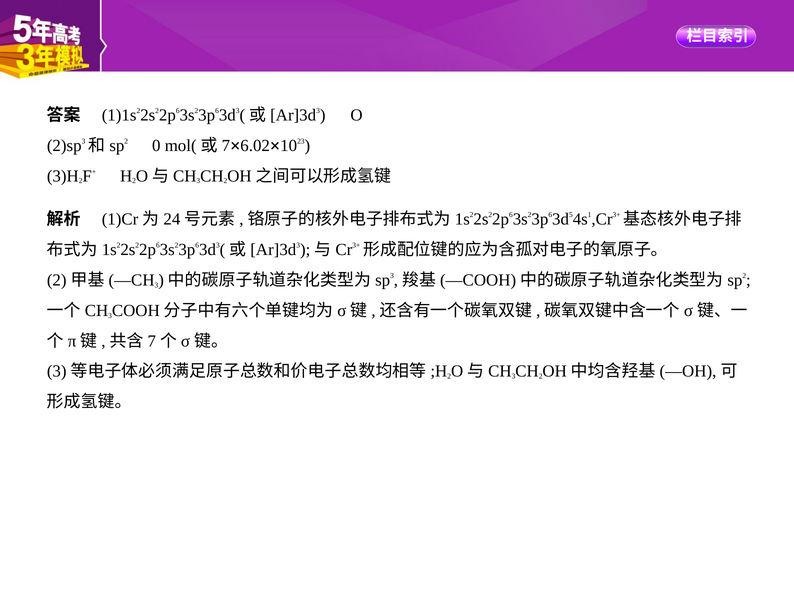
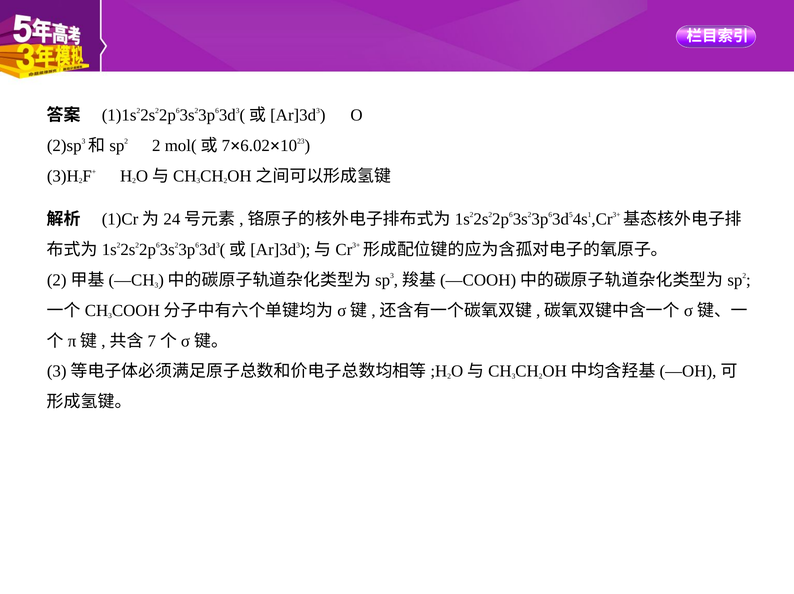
0: 0 -> 2 (156, 146)
